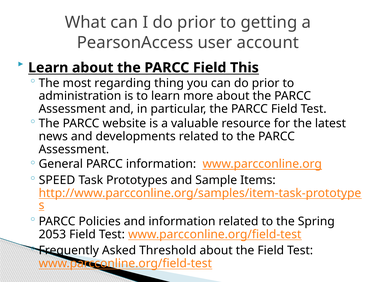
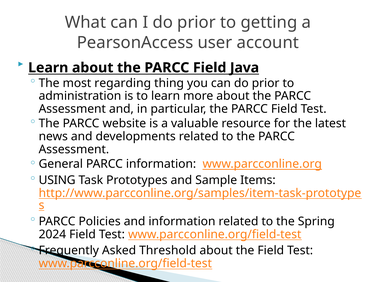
This: This -> Java (245, 68)
SPEED: SPEED -> USING (57, 180)
2053: 2053 -> 2024 (52, 234)
